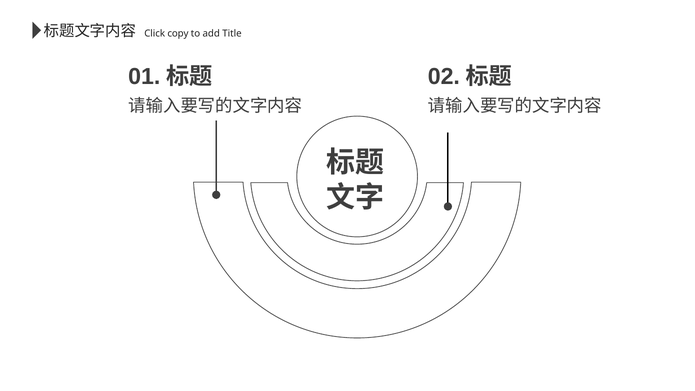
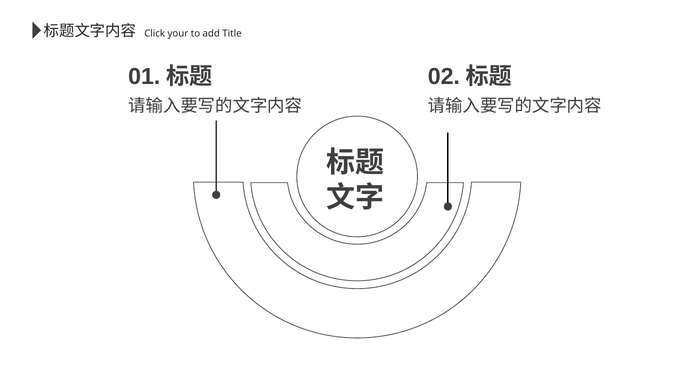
copy: copy -> your (178, 34)
